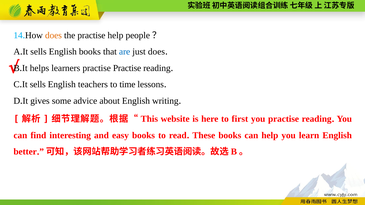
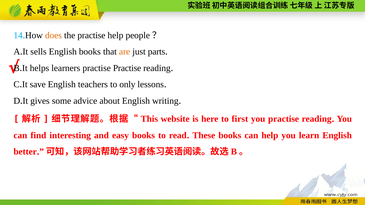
are colour: blue -> orange (125, 52)
just does: does -> parts (157, 52)
sells: sells -> save (38, 85)
time: time -> only (127, 85)
